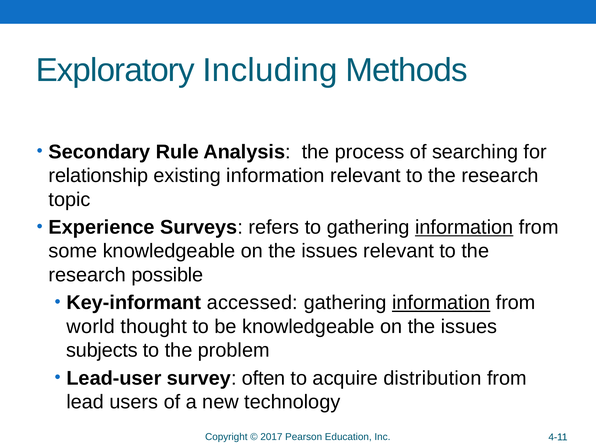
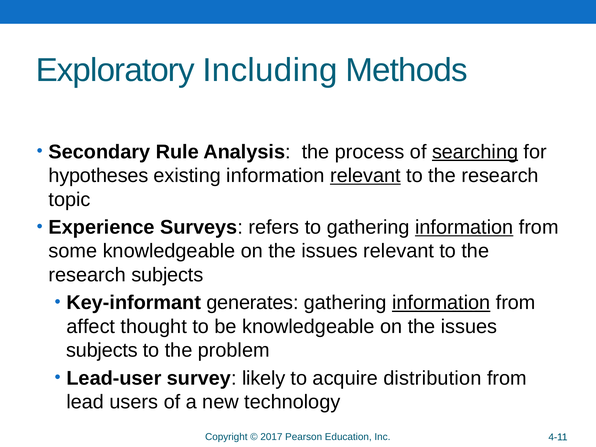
searching underline: none -> present (475, 152)
relationship: relationship -> hypotheses (98, 176)
relevant underline: none -> present (365, 176)
research possible: possible -> subjects (167, 275)
accessed: accessed -> generates (253, 303)
world: world -> affect (91, 327)
often: often -> likely (264, 378)
